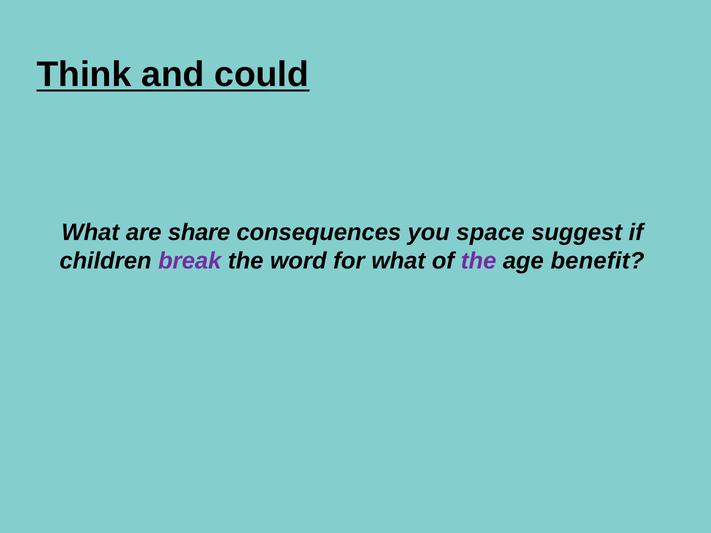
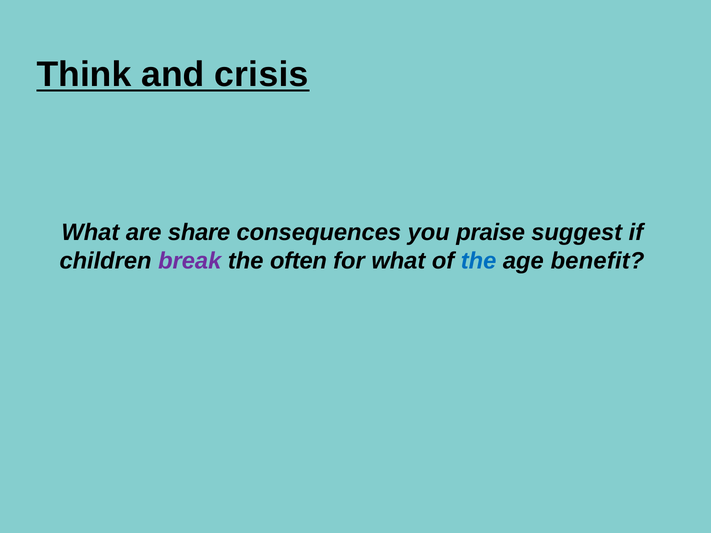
could: could -> crisis (261, 75)
space: space -> praise (491, 233)
word: word -> often (298, 261)
the colour: purple -> blue (479, 261)
